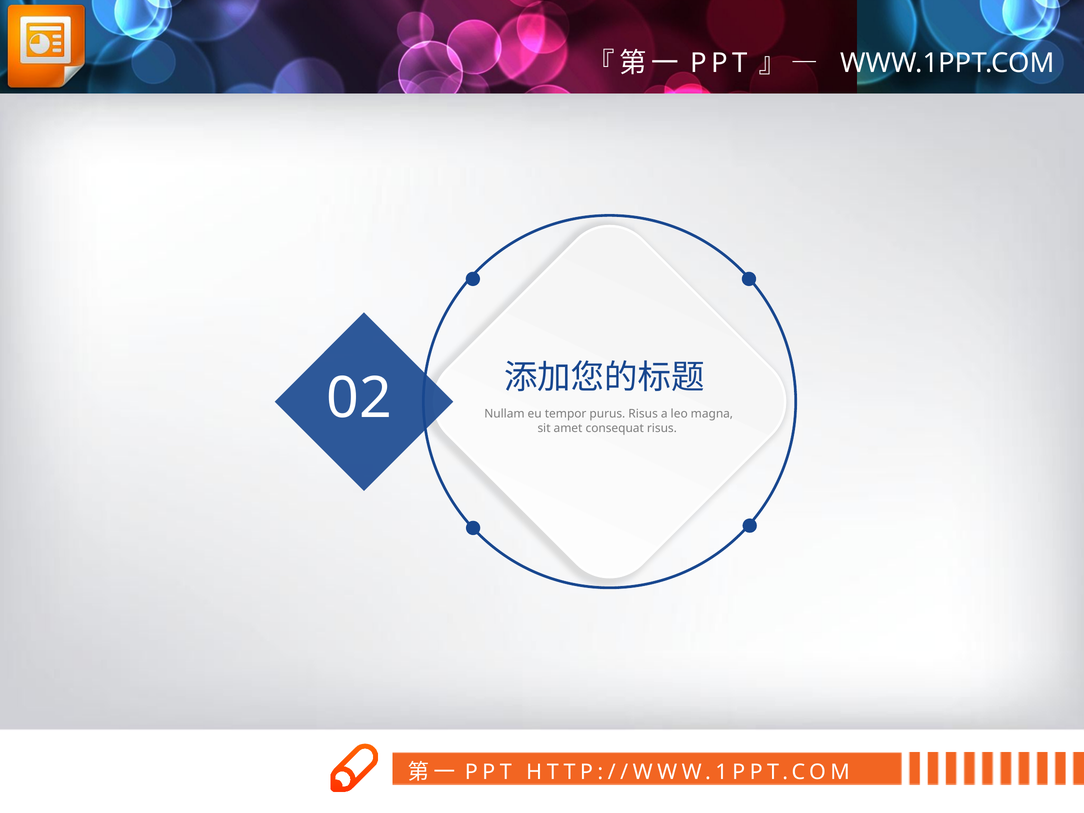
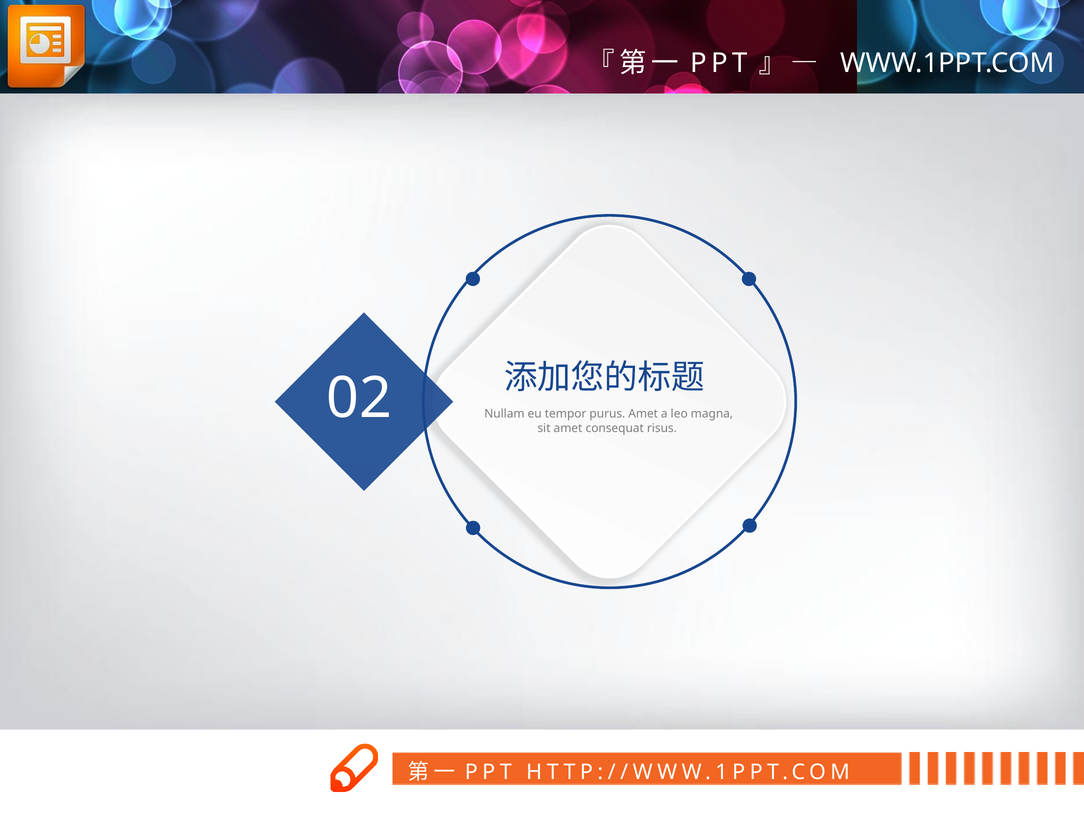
purus Risus: Risus -> Amet (643, 414)
